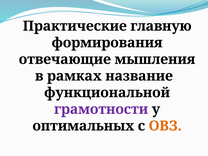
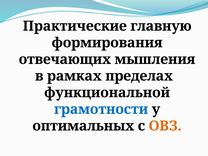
отвечающие: отвечающие -> отвечающих (65, 59)
название: название -> пределах (139, 76)
грамотности colour: purple -> blue (101, 109)
